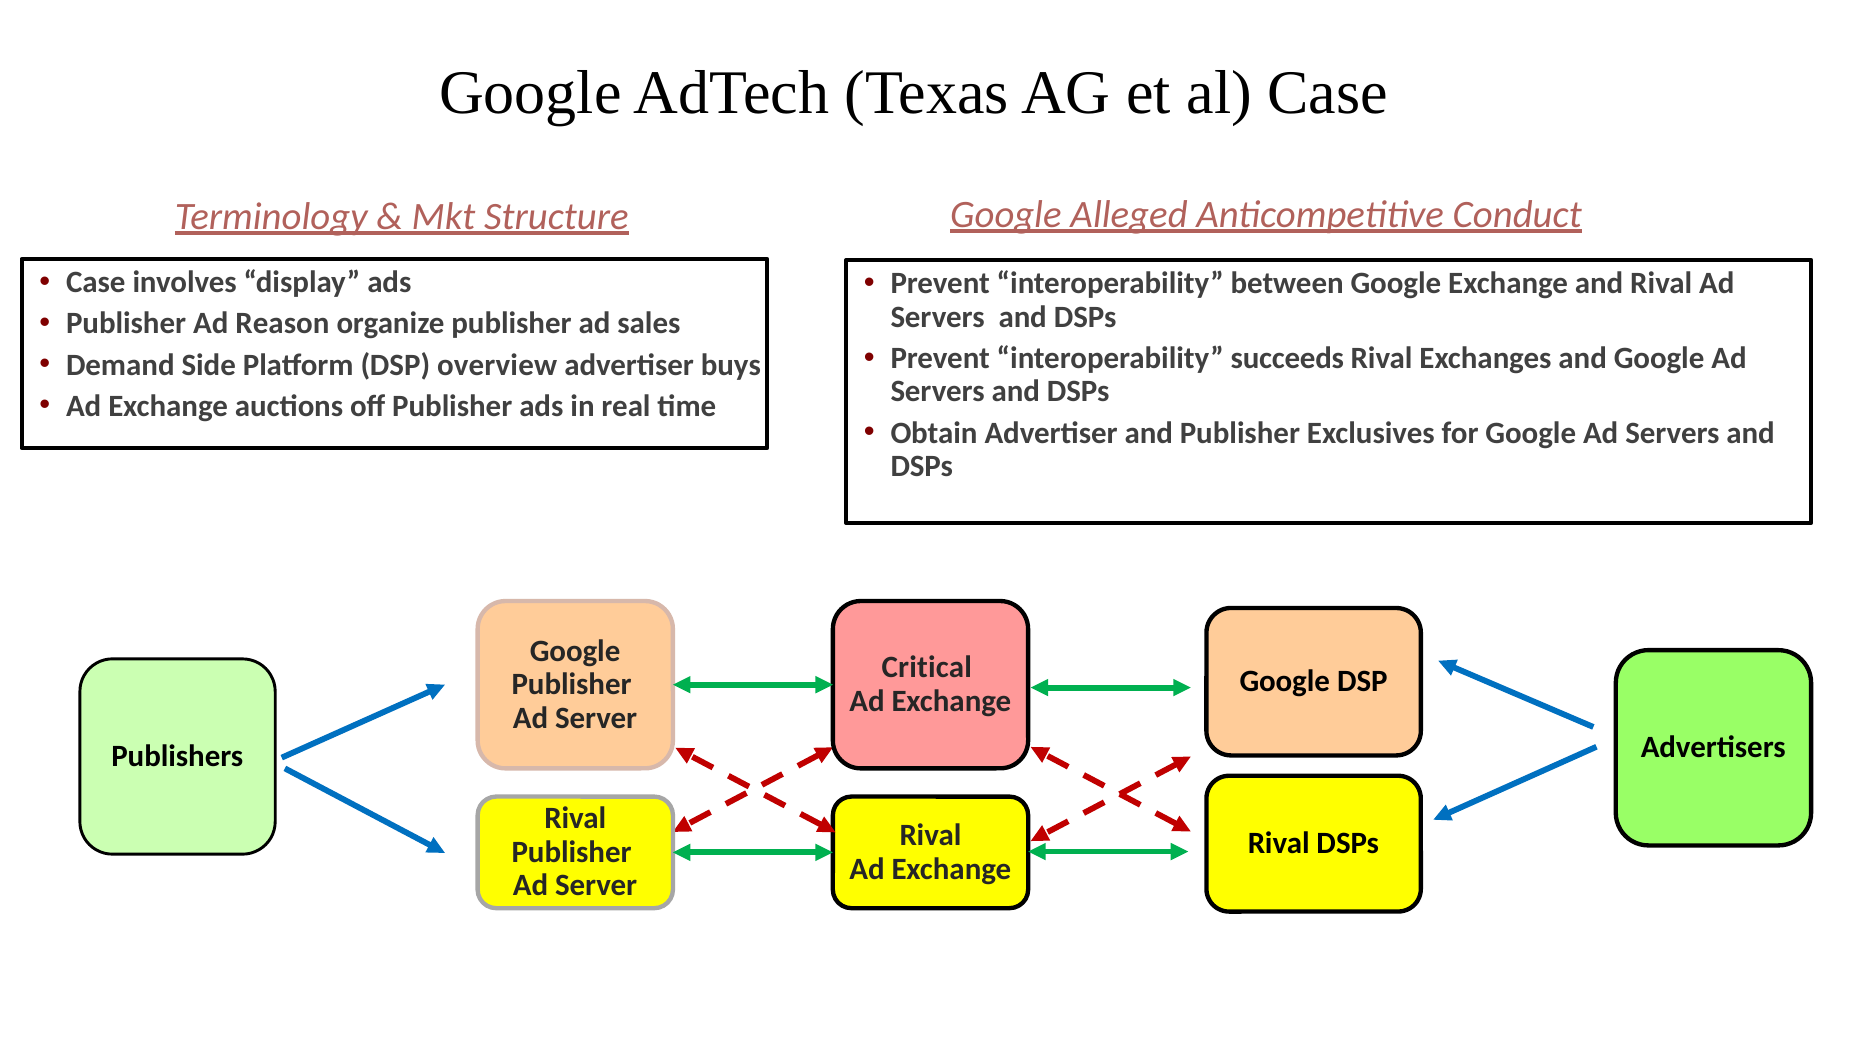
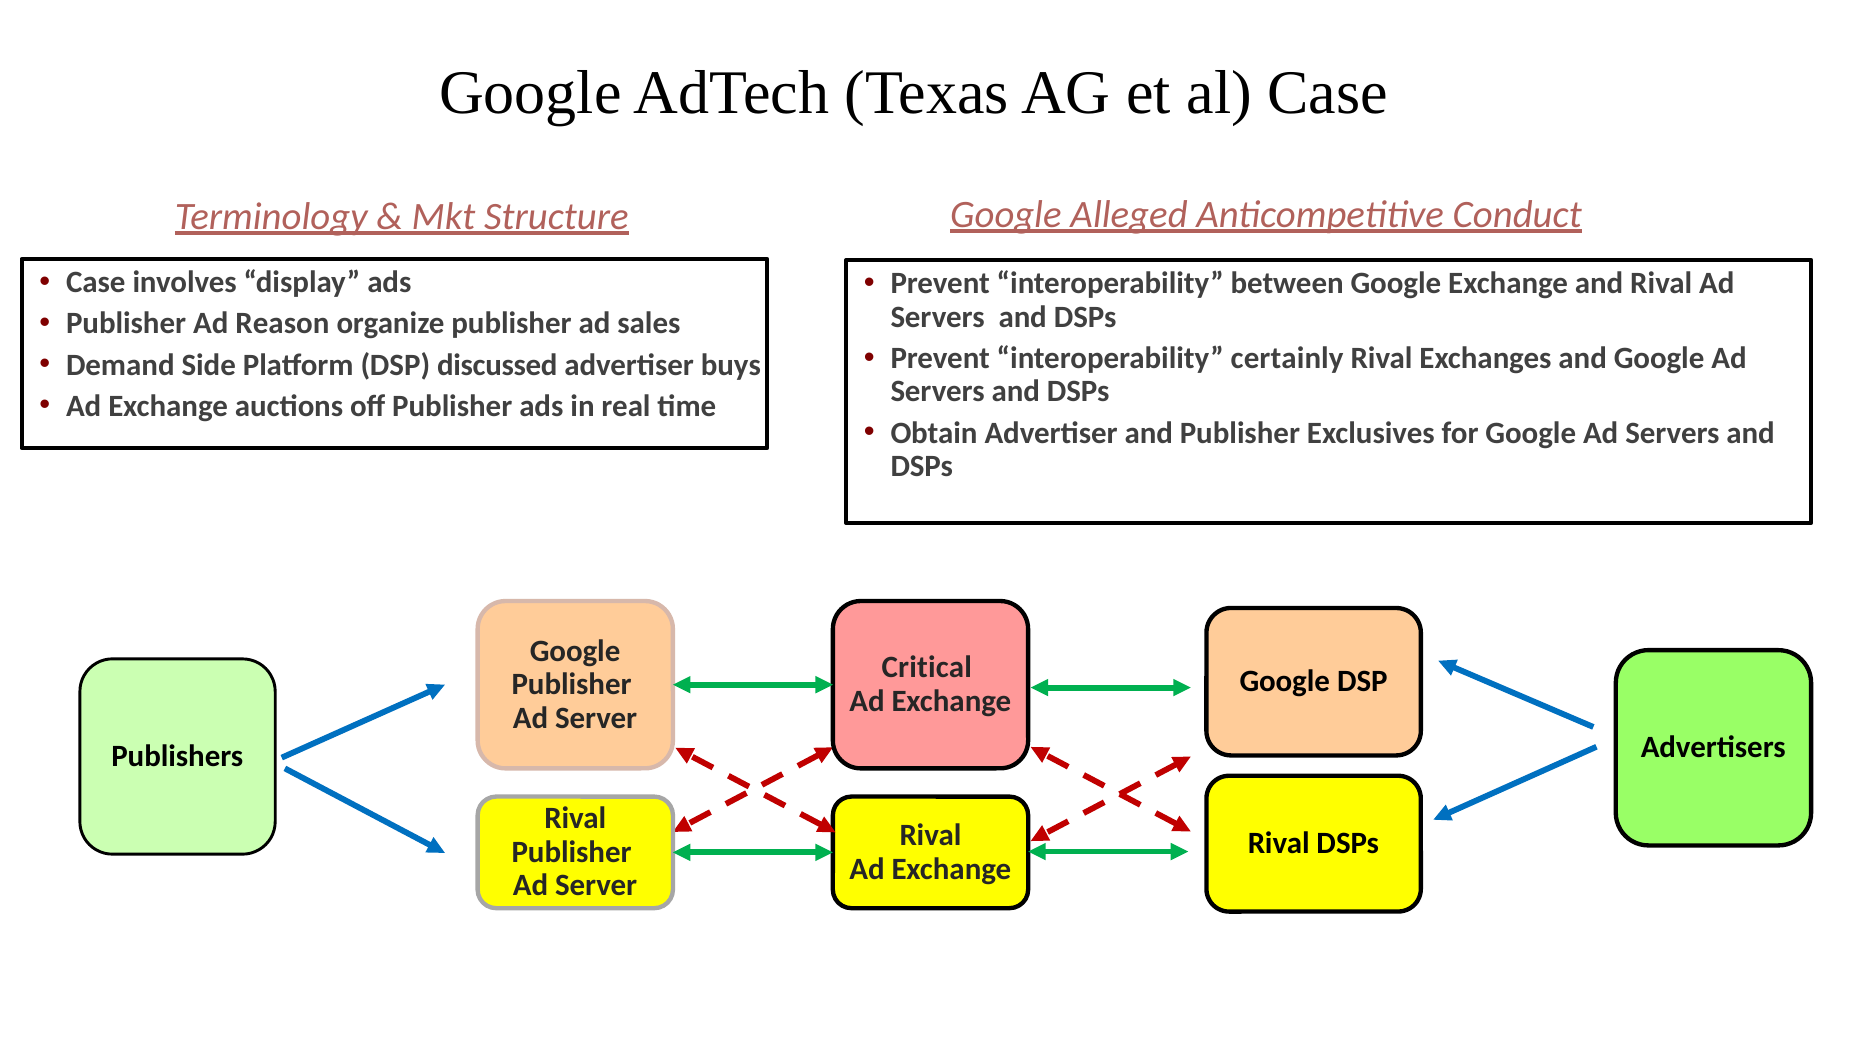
succeeds: succeeds -> certainly (1287, 358)
overview: overview -> discussed (497, 365)
